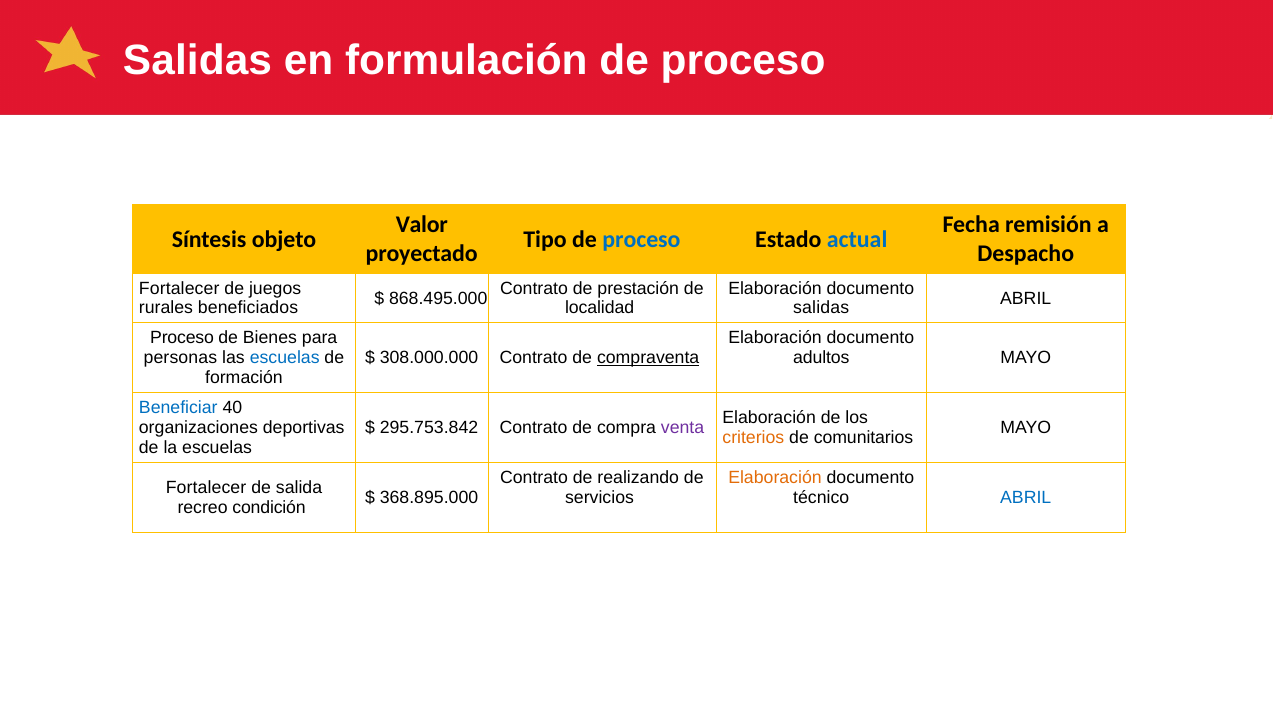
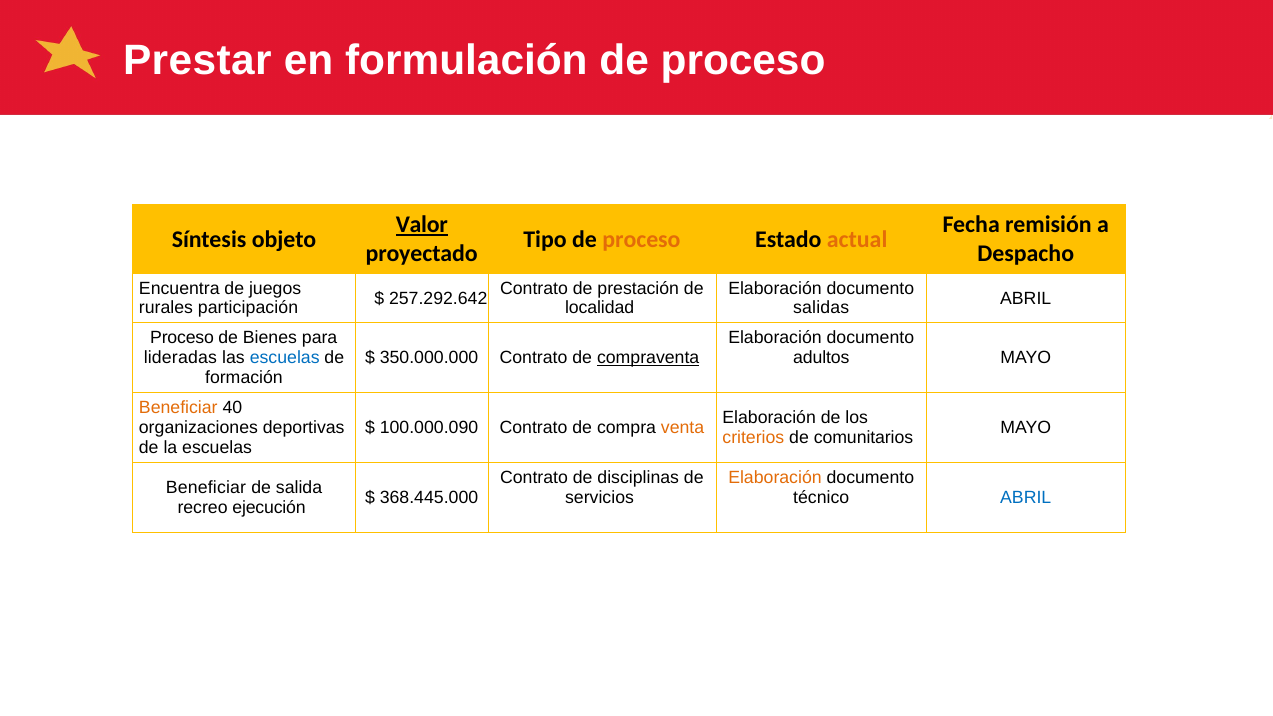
Salidas: Salidas -> Prestar (197, 61)
Valor underline: none -> present (422, 225)
proceso colour: blue -> orange (641, 239)
actual colour: blue -> orange (857, 239)
Fortalecer: Fortalecer -> Encuentra (179, 288)
868.495.000: 868.495.000 -> 257.292.642 (438, 299)
beneficiados: beneficiados -> participación (248, 308)
personas: personas -> lideradas (180, 358)
308.000.000: 308.000.000 -> 350.000.000 (429, 358)
Beneficiar colour: blue -> orange (178, 408)
295.753.842: 295.753.842 -> 100.000.090 (429, 428)
venta colour: purple -> orange (683, 428)
realizando: realizando -> disciplinas (638, 478)
Fortalecer: Fortalecer -> Beneficiar (206, 488)
368.895.000: 368.895.000 -> 368.445.000 (429, 498)
condición: condición -> ejecución (269, 508)
